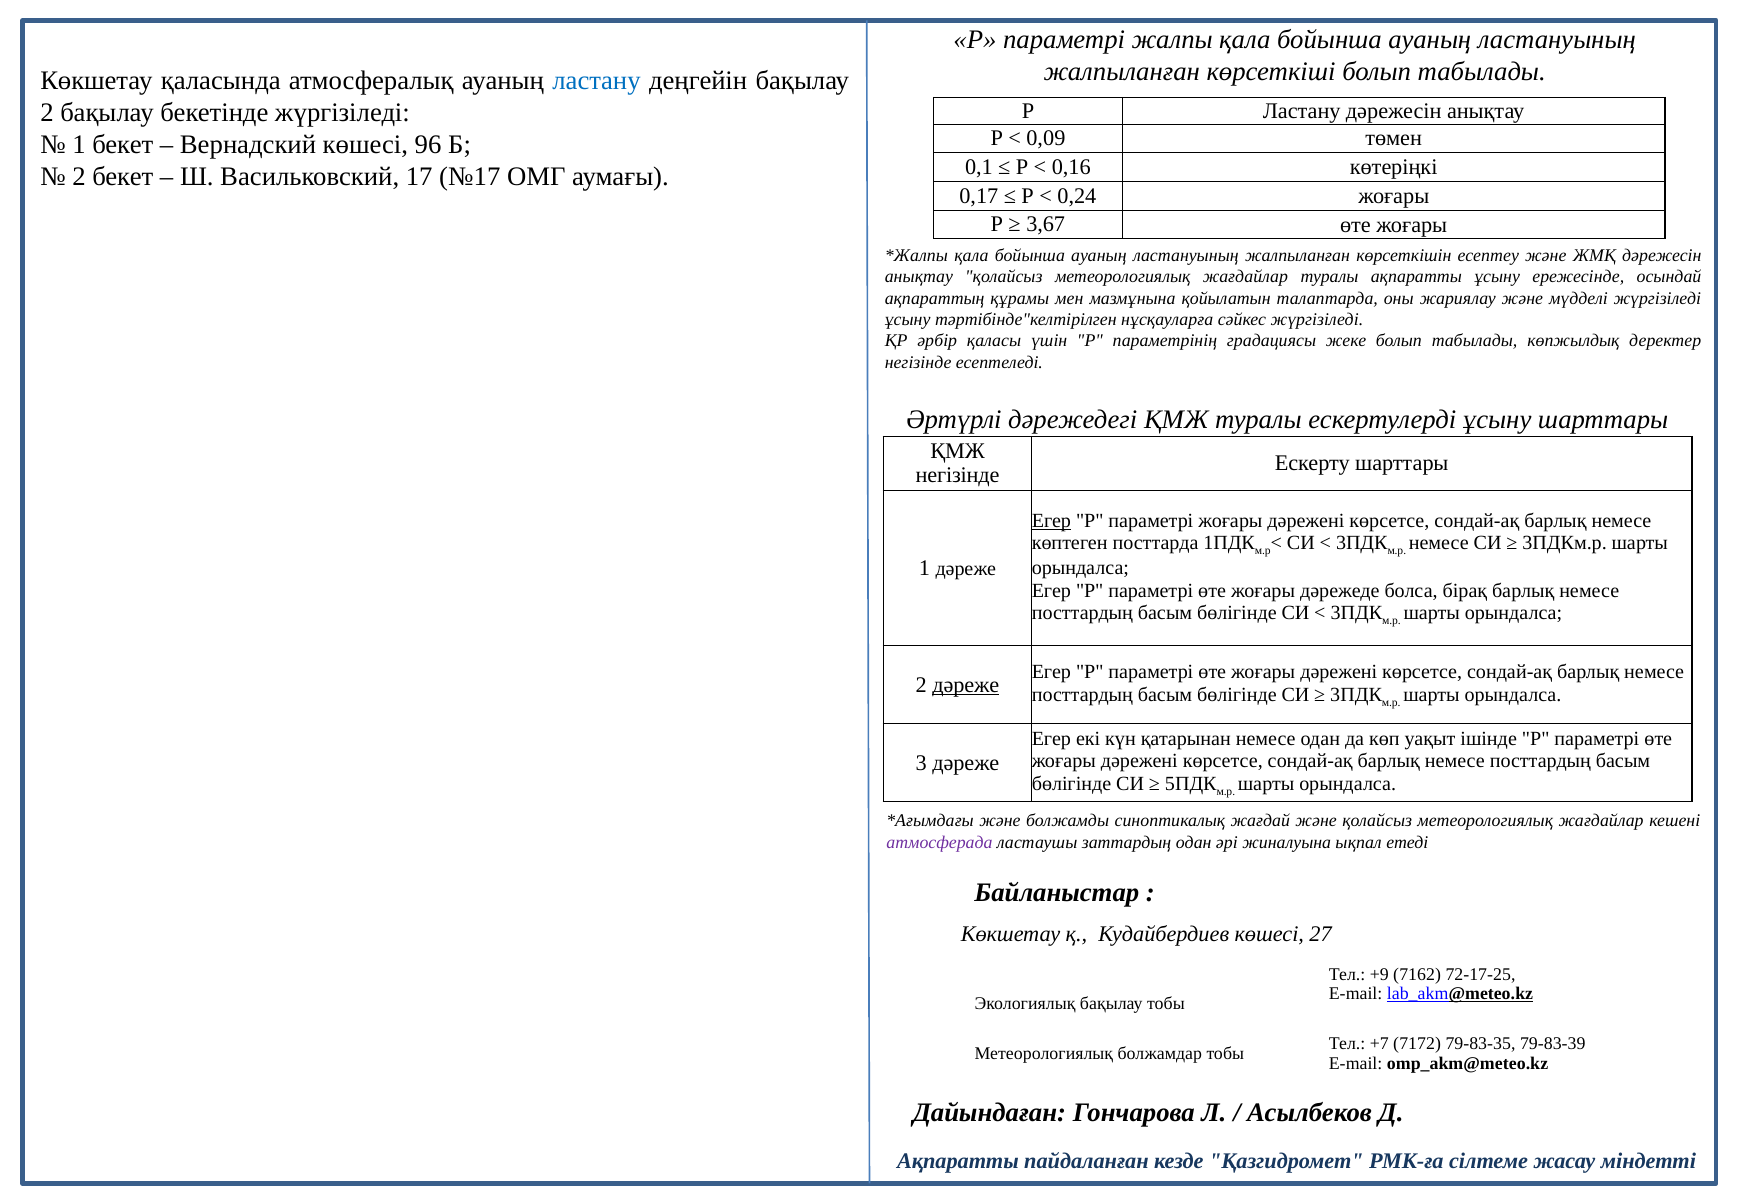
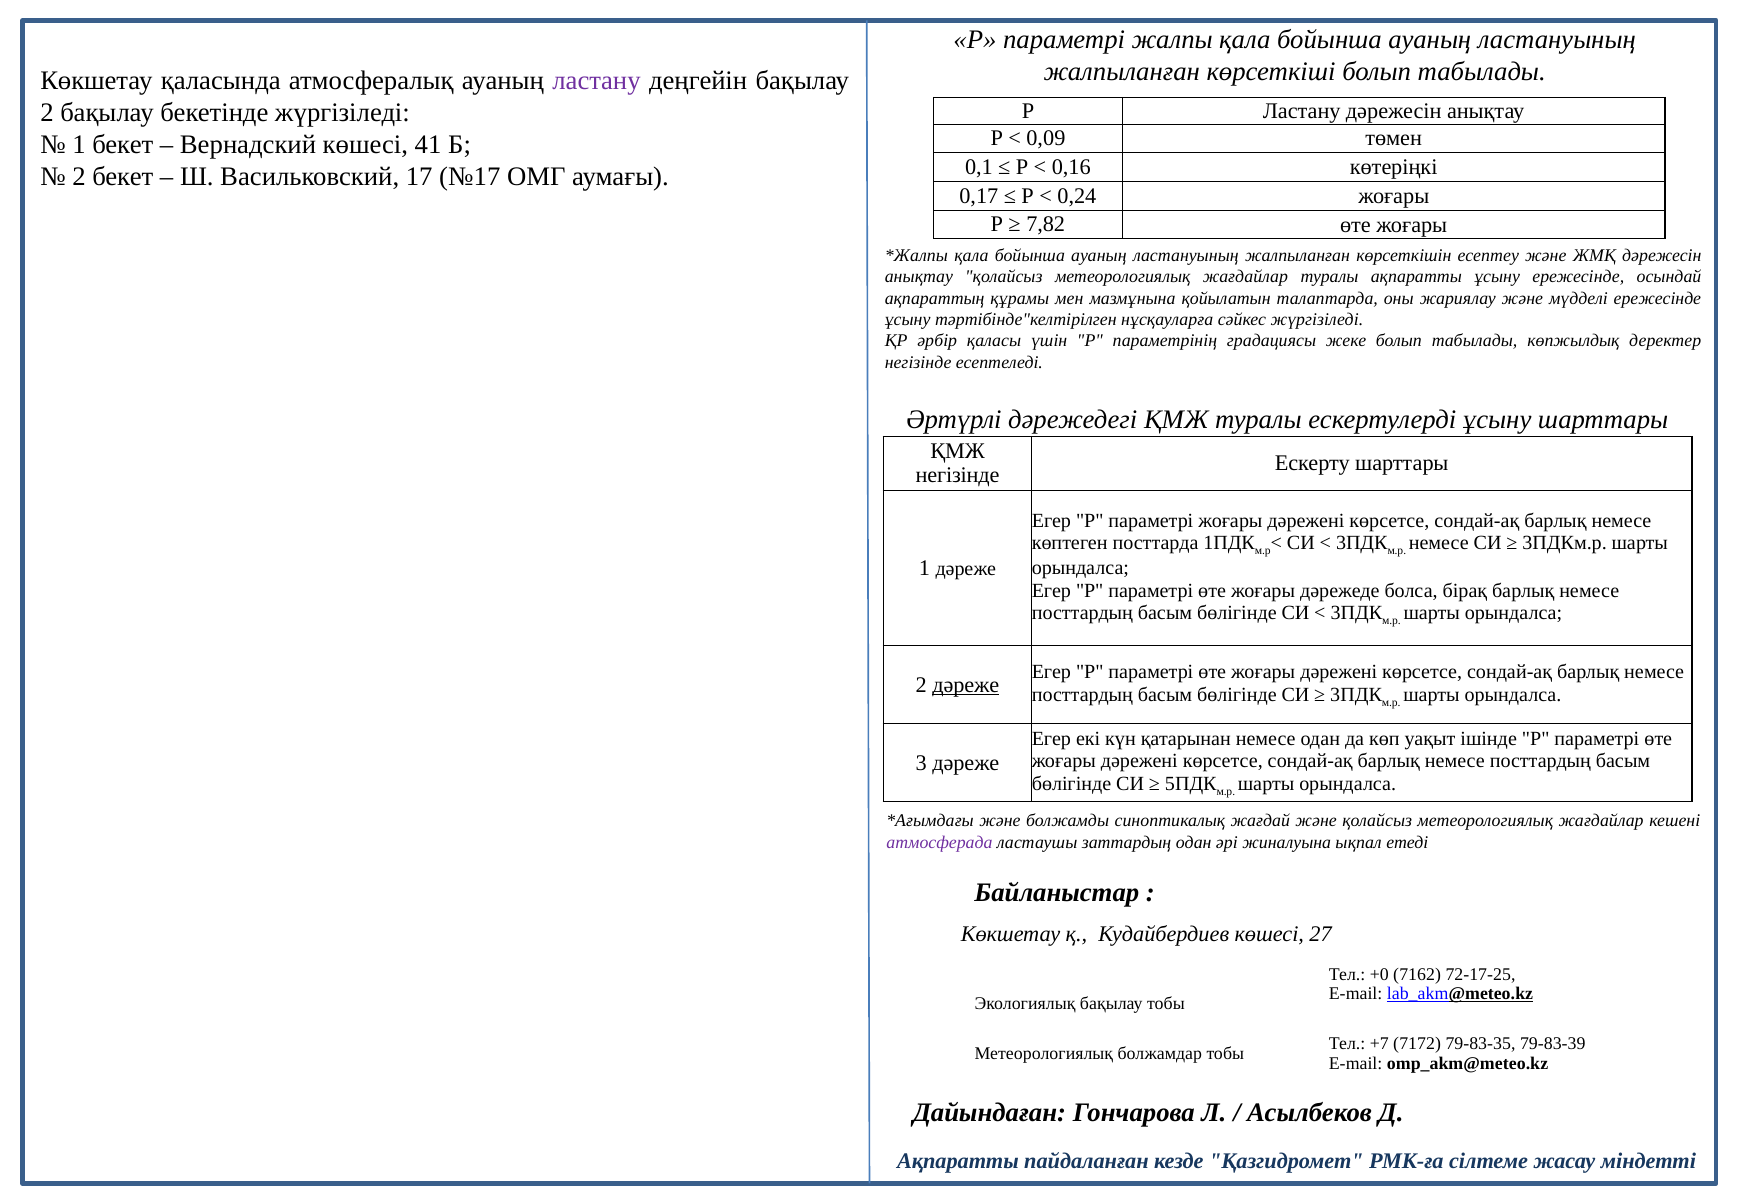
ластану colour: blue -> purple (596, 80)
96: 96 -> 41 (428, 145)
3,67: 3,67 -> 7,82 (1046, 224)
мүдделі жүргізіледі: жүргізіледі -> ережесінде (1657, 298)
Егер underline: present -> none (1051, 520)
+9: +9 -> +0 (1379, 974)
